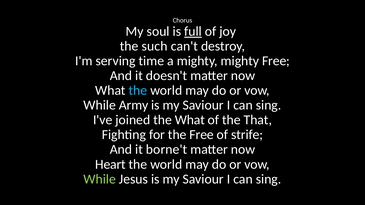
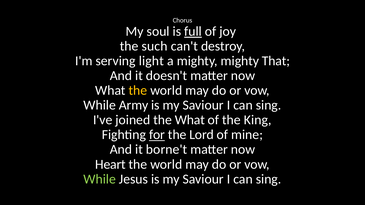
time: time -> light (151, 61)
mighty Free: Free -> That (276, 61)
the colour: light blue -> yellow (138, 91)
That: That -> King (258, 120)
for underline: none -> present (157, 135)
the Free: Free -> Lord (202, 135)
strife: strife -> mine (247, 135)
